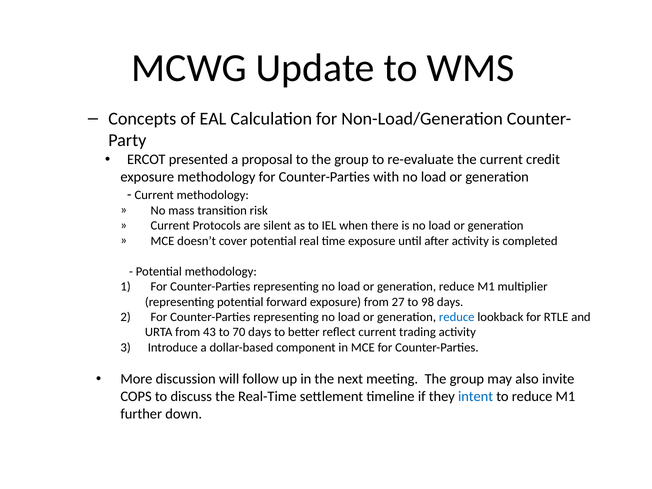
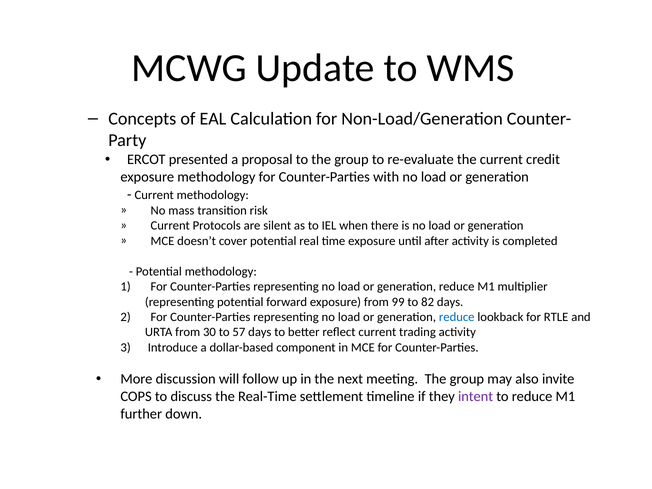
27: 27 -> 99 (398, 302)
98: 98 -> 82 (428, 302)
43: 43 -> 30 (209, 332)
70: 70 -> 57 (239, 332)
intent colour: blue -> purple (476, 397)
